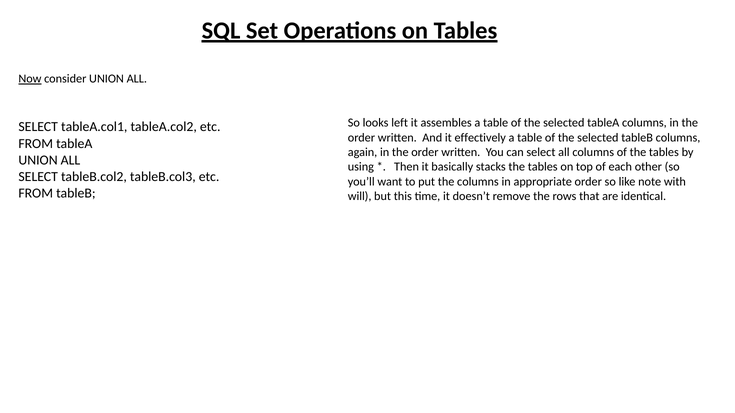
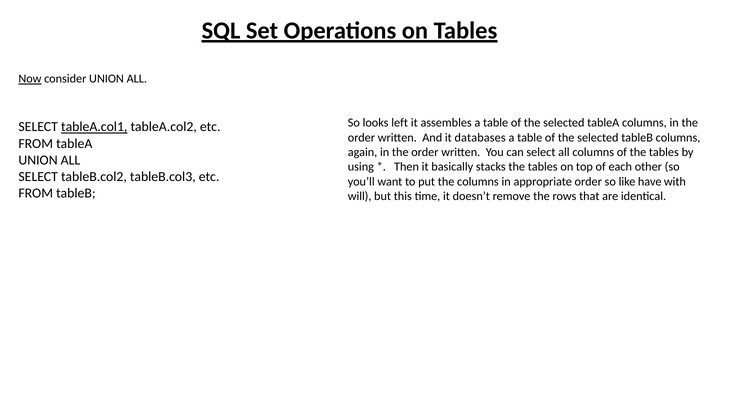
tableA.col1 underline: none -> present (94, 127)
effectively: effectively -> databases (480, 138)
note: note -> have (650, 182)
